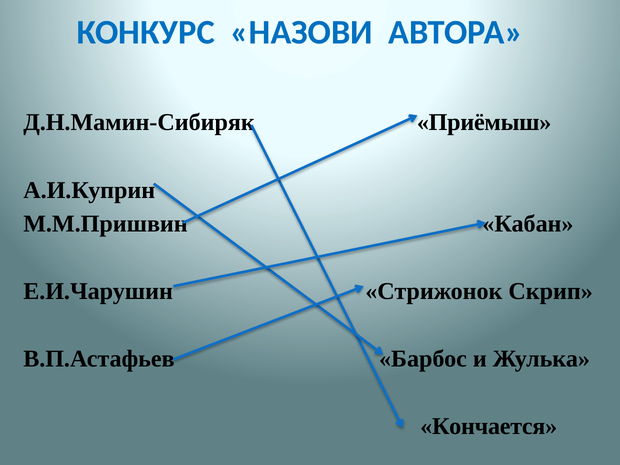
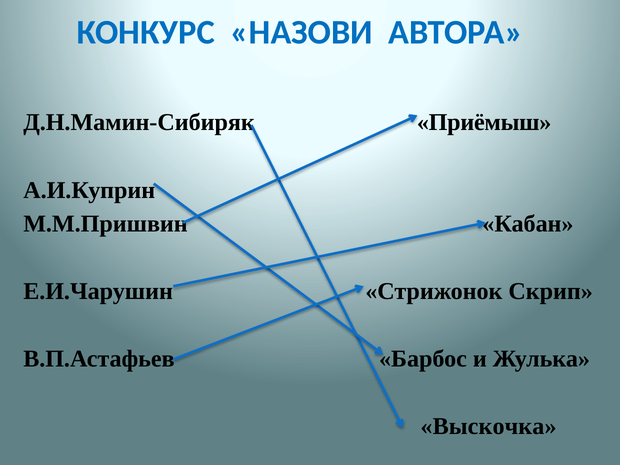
Кончается: Кончается -> Выскочка (489, 427)
